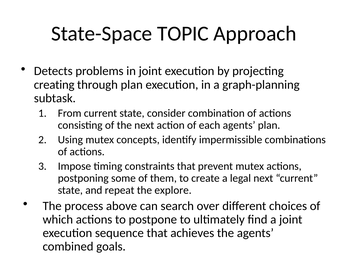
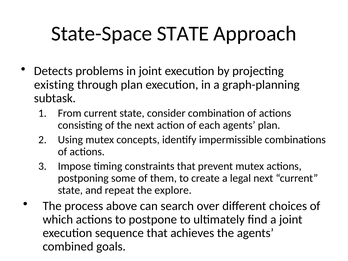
State-Space TOPIC: TOPIC -> STATE (183, 34)
creating: creating -> existing (54, 85)
